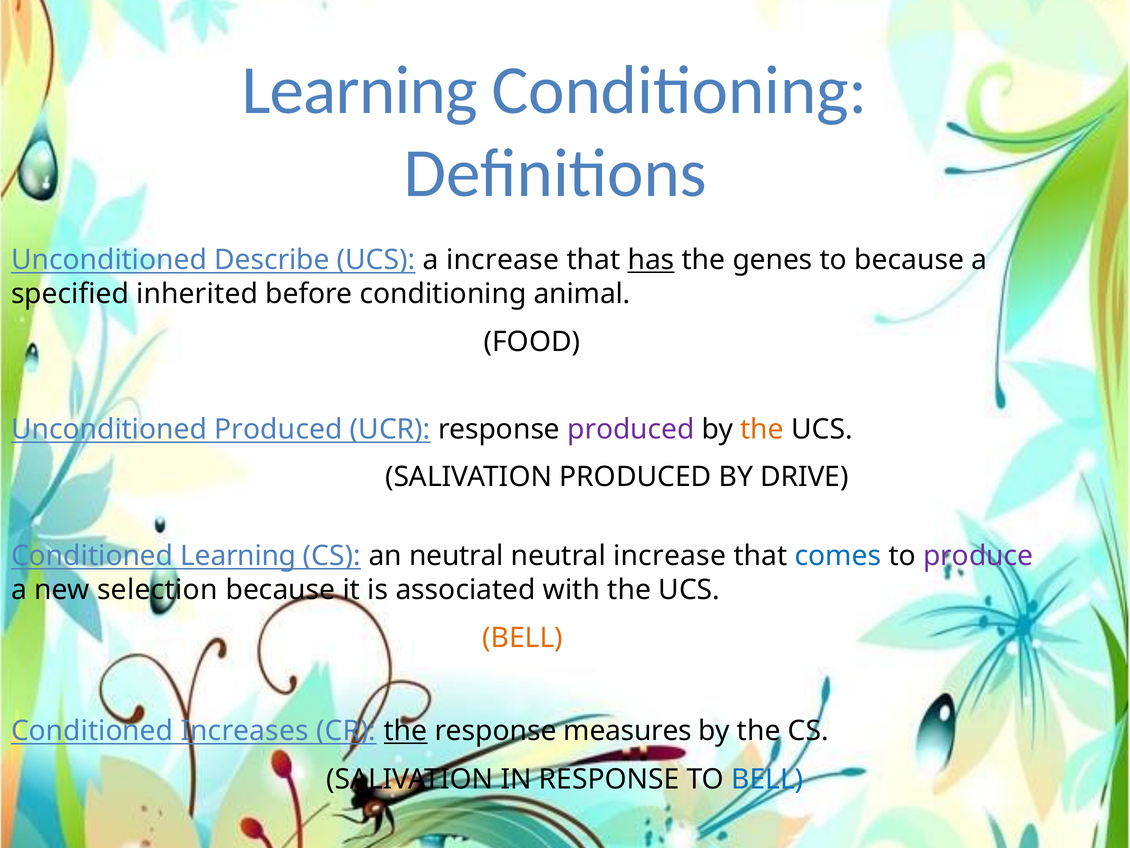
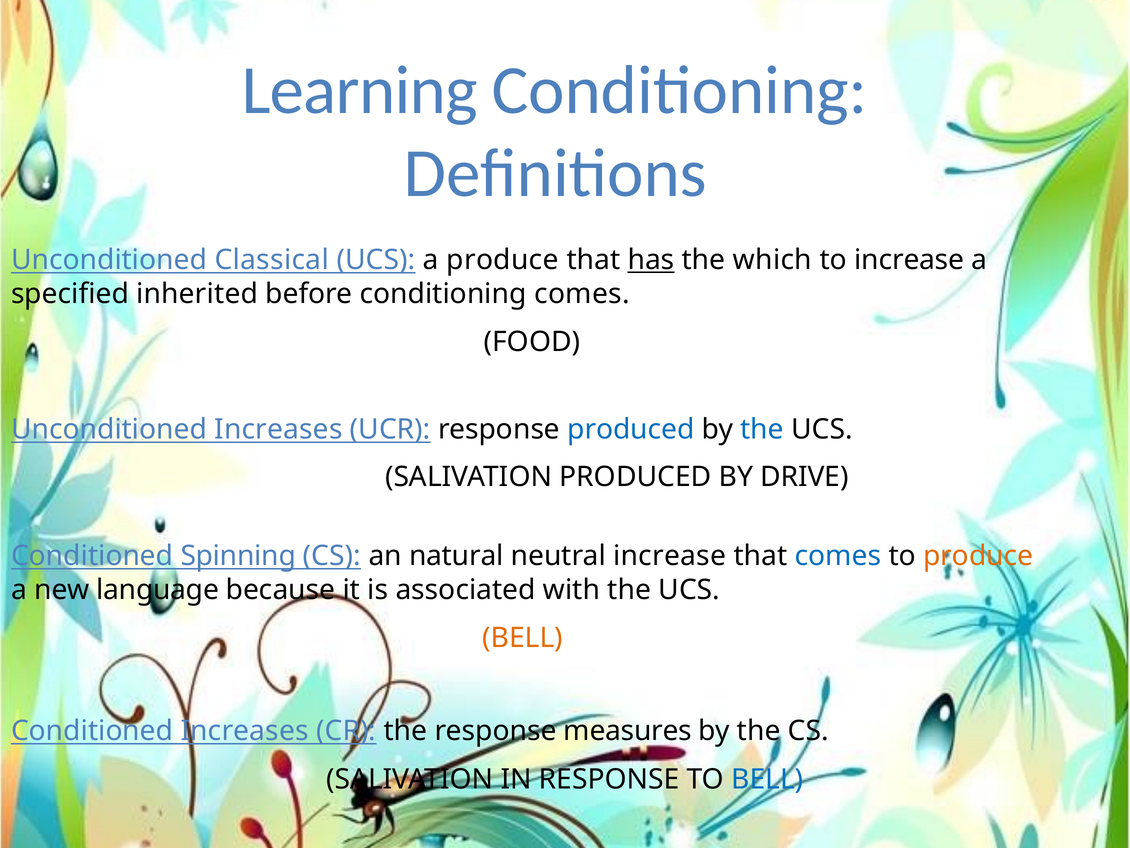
Describe: Describe -> Classical (272, 260)
a increase: increase -> produce (503, 260)
genes: genes -> which (772, 260)
to because: because -> increase (909, 260)
conditioning animal: animal -> comes (582, 294)
Unconditioned Produced: Produced -> Increases (278, 429)
produced colour: purple -> blue (631, 429)
the colour: orange -> blue (762, 429)
Conditioned Learning: Learning -> Spinning (238, 556)
an neutral: neutral -> natural (456, 556)
produce colour: purple -> orange (978, 556)
selection: selection -> language (158, 590)
the underline: present -> none (406, 731)
